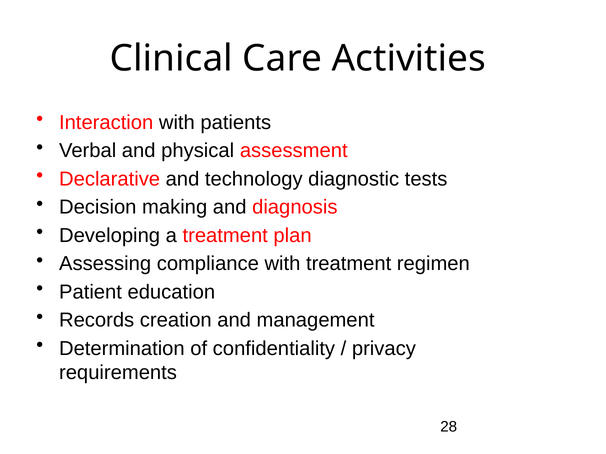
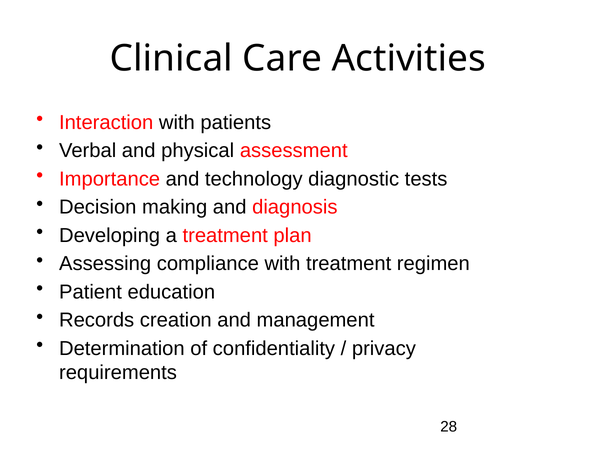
Declarative: Declarative -> Importance (110, 179)
